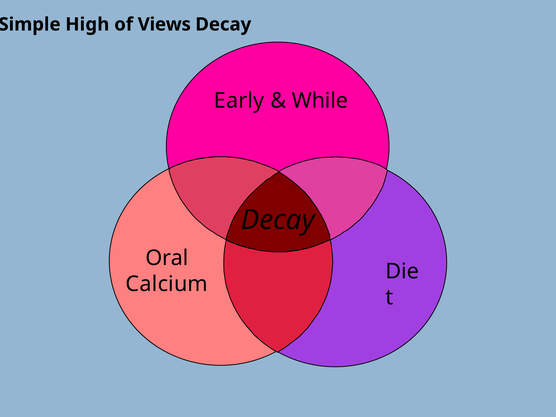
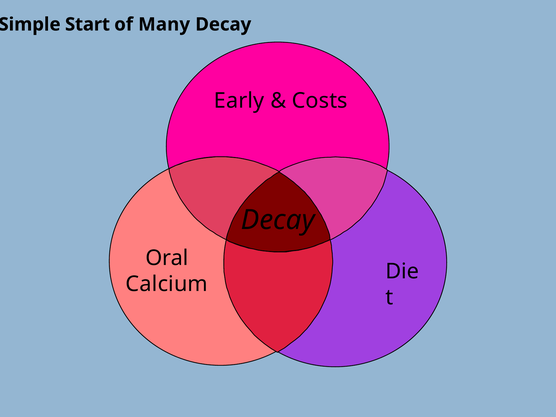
High: High -> Start (87, 24)
Views: Views -> Many (164, 24)
While: While -> Costs (320, 101)
